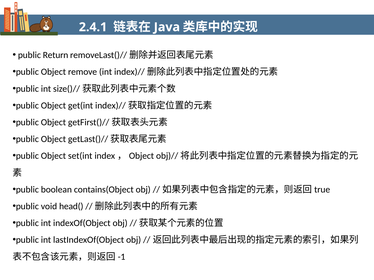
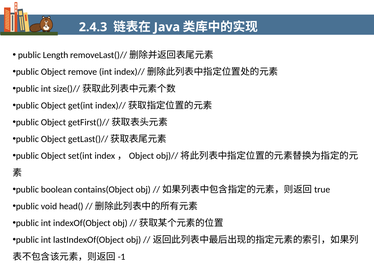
2.4.1: 2.4.1 -> 2.4.3 (93, 27)
Return: Return -> Length (56, 55)
